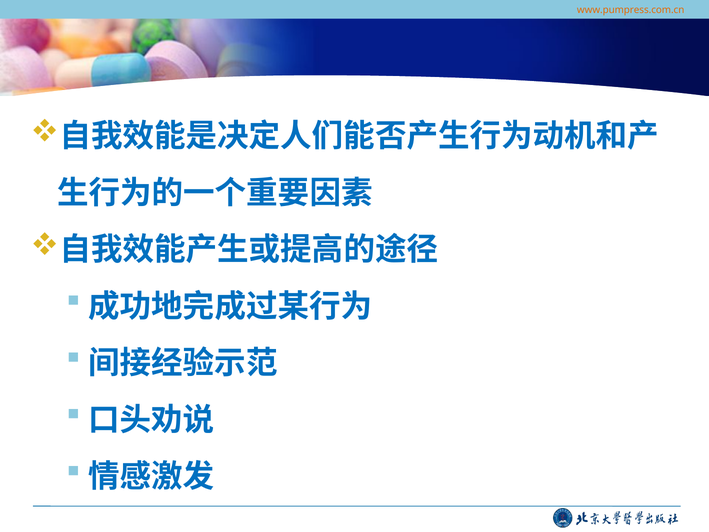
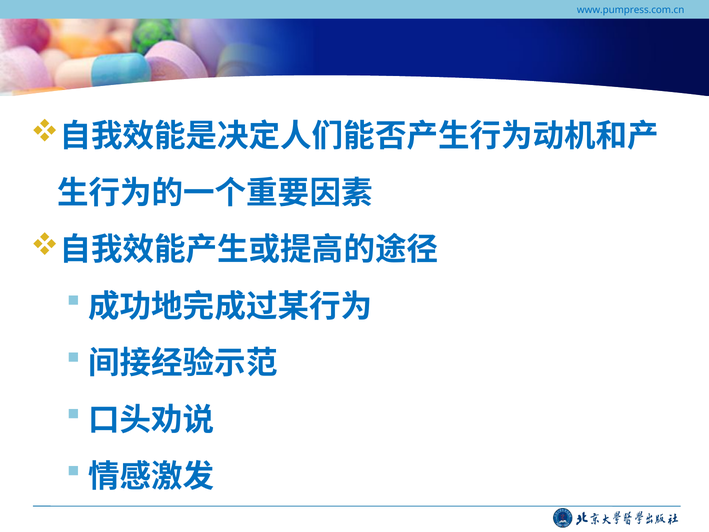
www.pumpress.com.cn colour: orange -> blue (631, 10)
